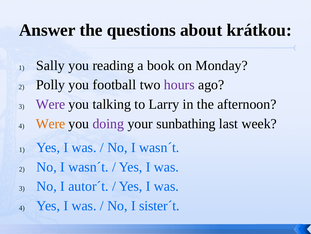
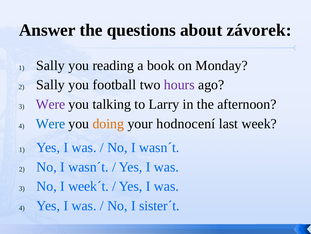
krátkou: krátkou -> závorek (259, 30)
Polly: Polly -> Sally (50, 85)
Were colour: orange -> blue (51, 123)
doing colour: purple -> orange (108, 123)
sunbathing: sunbathing -> hodnocení (186, 123)
autor´t: autor´t -> week´t (89, 186)
